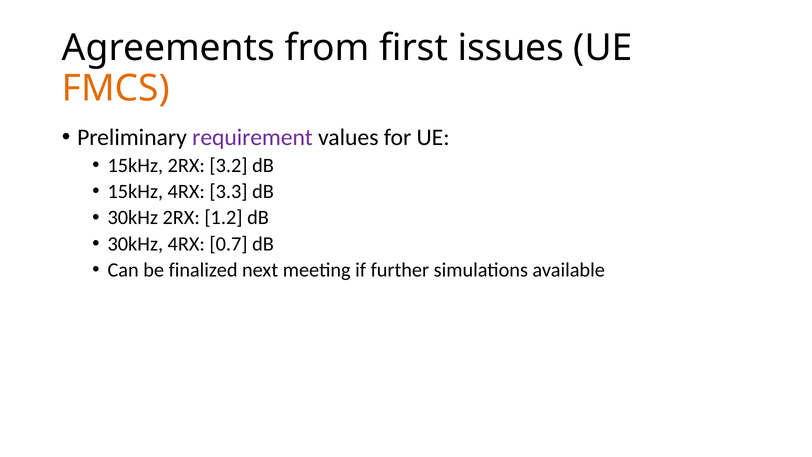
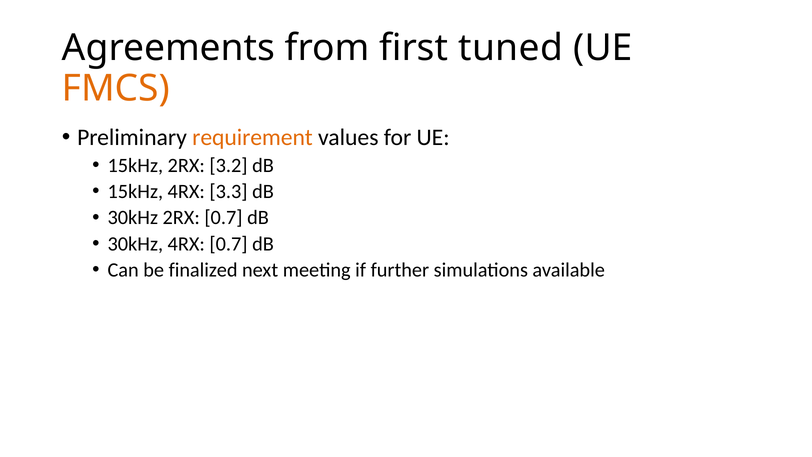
issues: issues -> tuned (511, 48)
requirement colour: purple -> orange (253, 137)
2RX 1.2: 1.2 -> 0.7 (223, 218)
